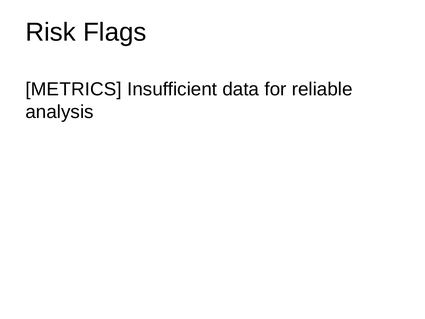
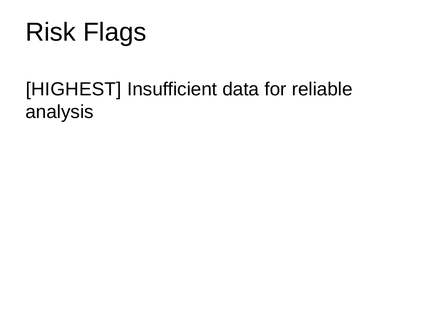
METRICS: METRICS -> HIGHEST (74, 89)
